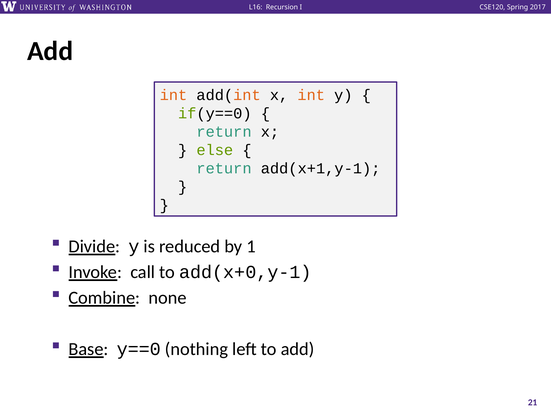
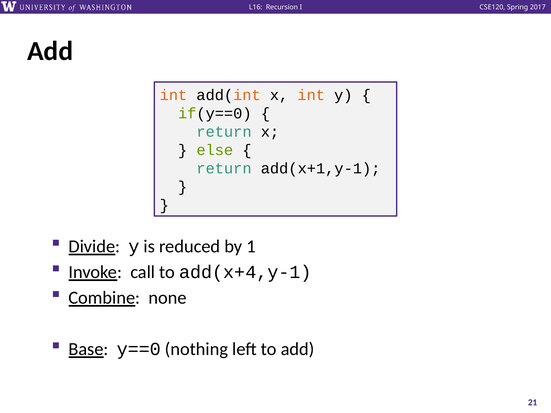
add(x+0,y-1: add(x+0,y-1 -> add(x+4,y-1 (245, 272)
